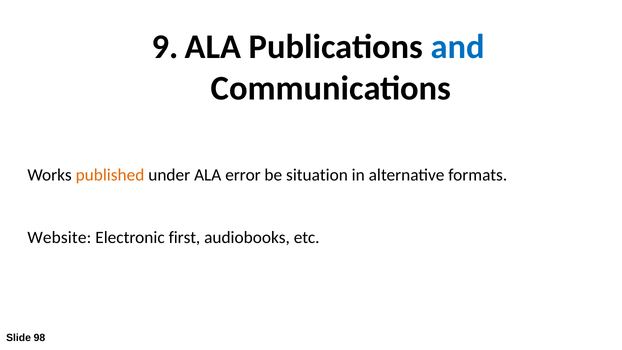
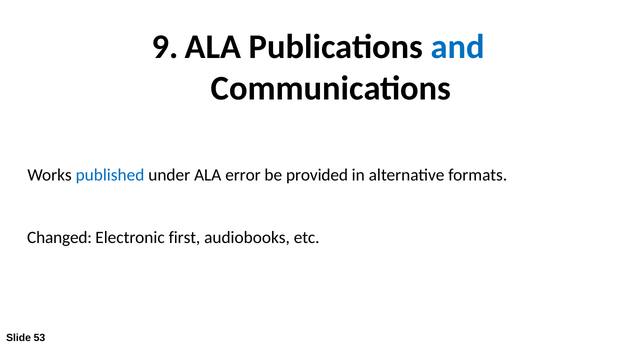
published colour: orange -> blue (110, 175)
situation: situation -> provided (317, 175)
Website: Website -> Changed (60, 237)
98: 98 -> 53 (39, 338)
